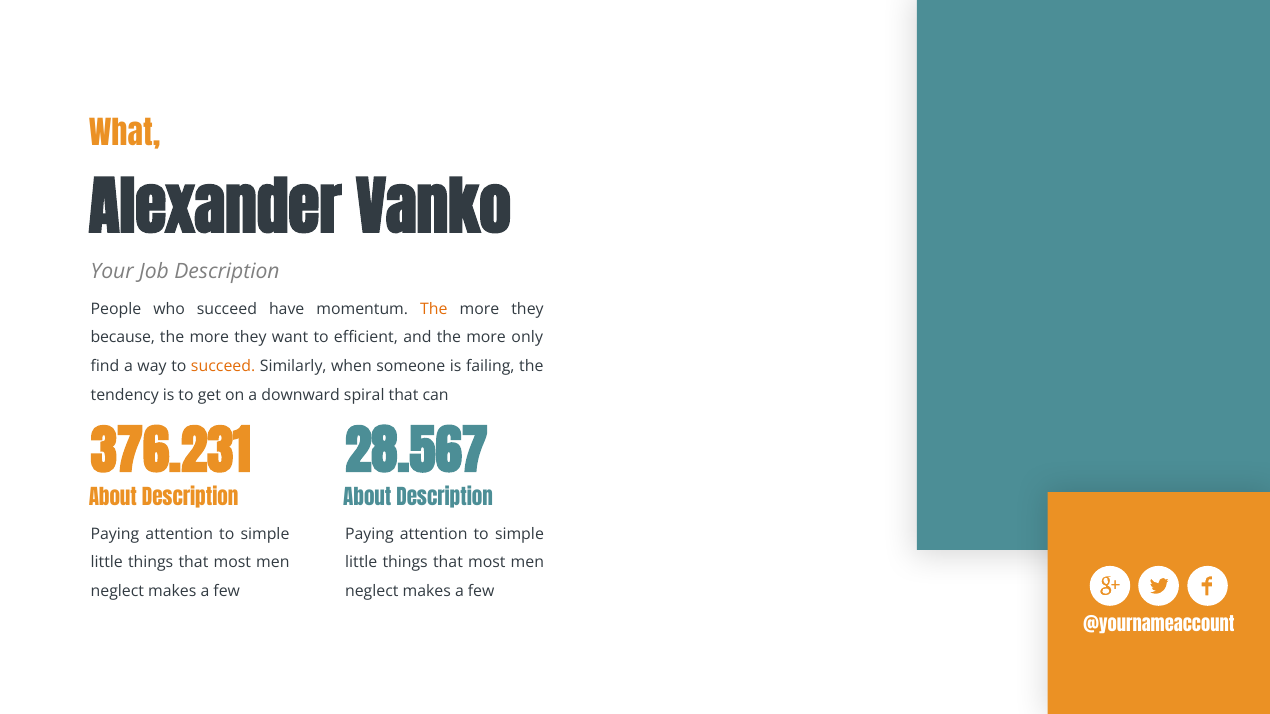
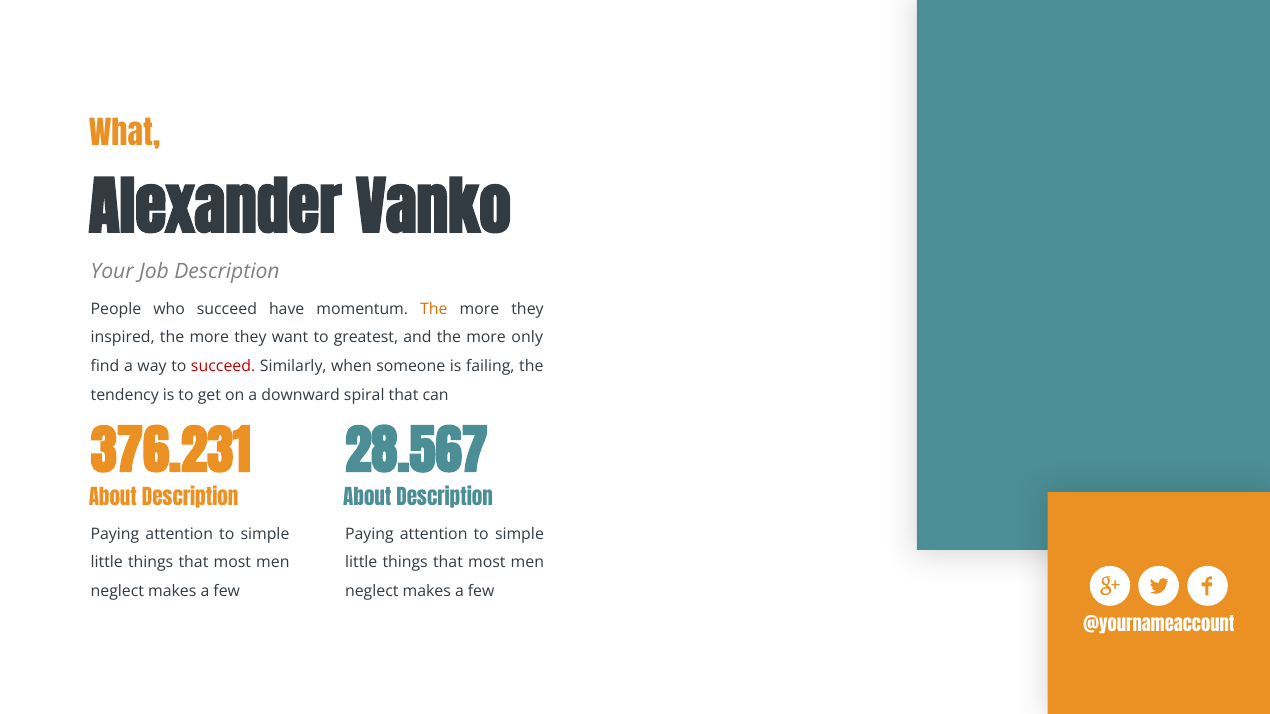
because: because -> inspired (123, 338)
efficient: efficient -> greatest (366, 338)
succeed colour: orange -> red (223, 366)
